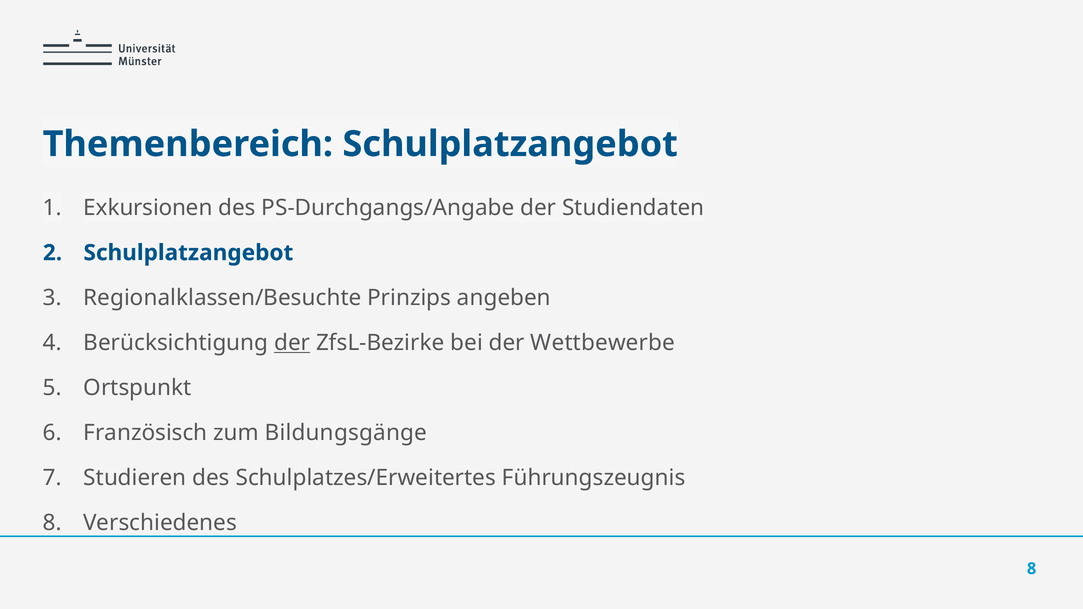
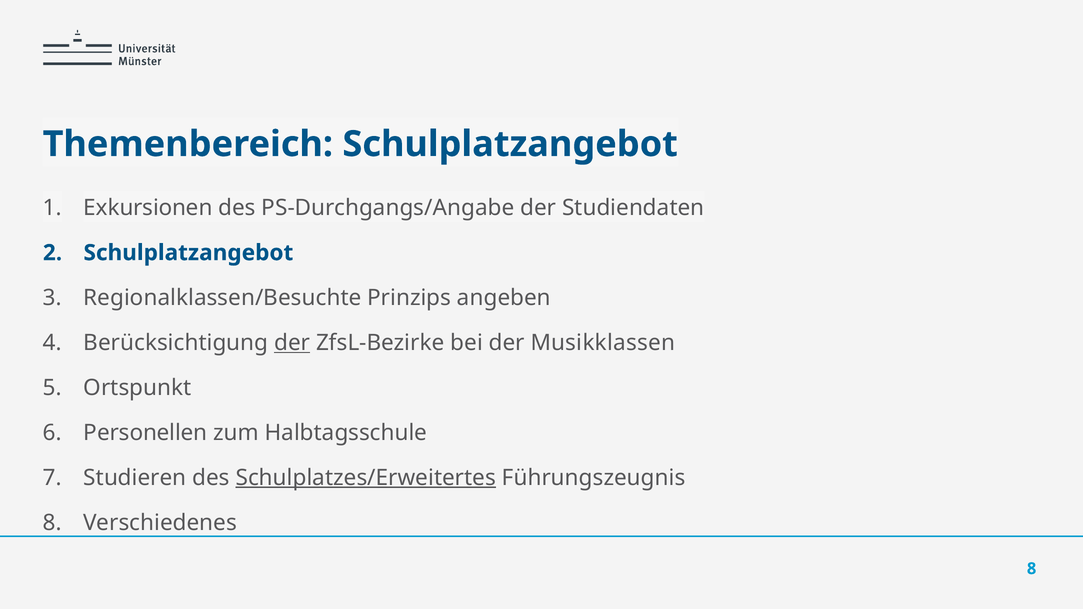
Wettbewerbe: Wettbewerbe -> Musikklassen (603, 343)
Französisch: Französisch -> Personellen (145, 433)
Bildungsgänge: Bildungsgänge -> Halbtagsschule (346, 433)
Schulplatzes/Erweitertes underline: none -> present (366, 478)
